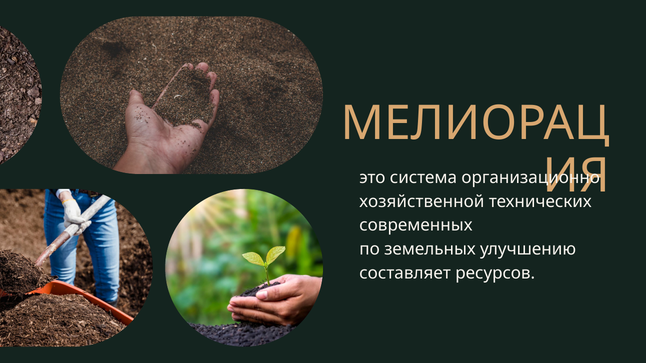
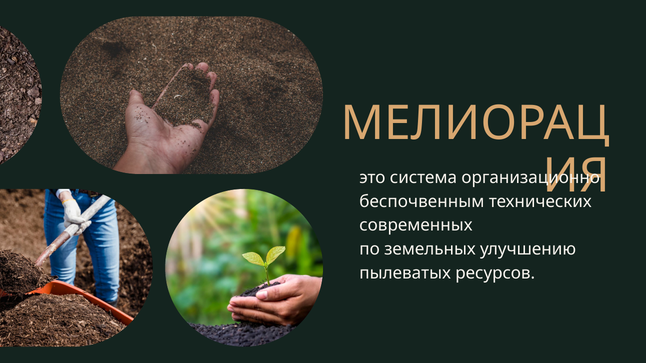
хозяйственной: хозяйственной -> беспочвенным (422, 202)
составляет: составляет -> пылеватых (405, 273)
